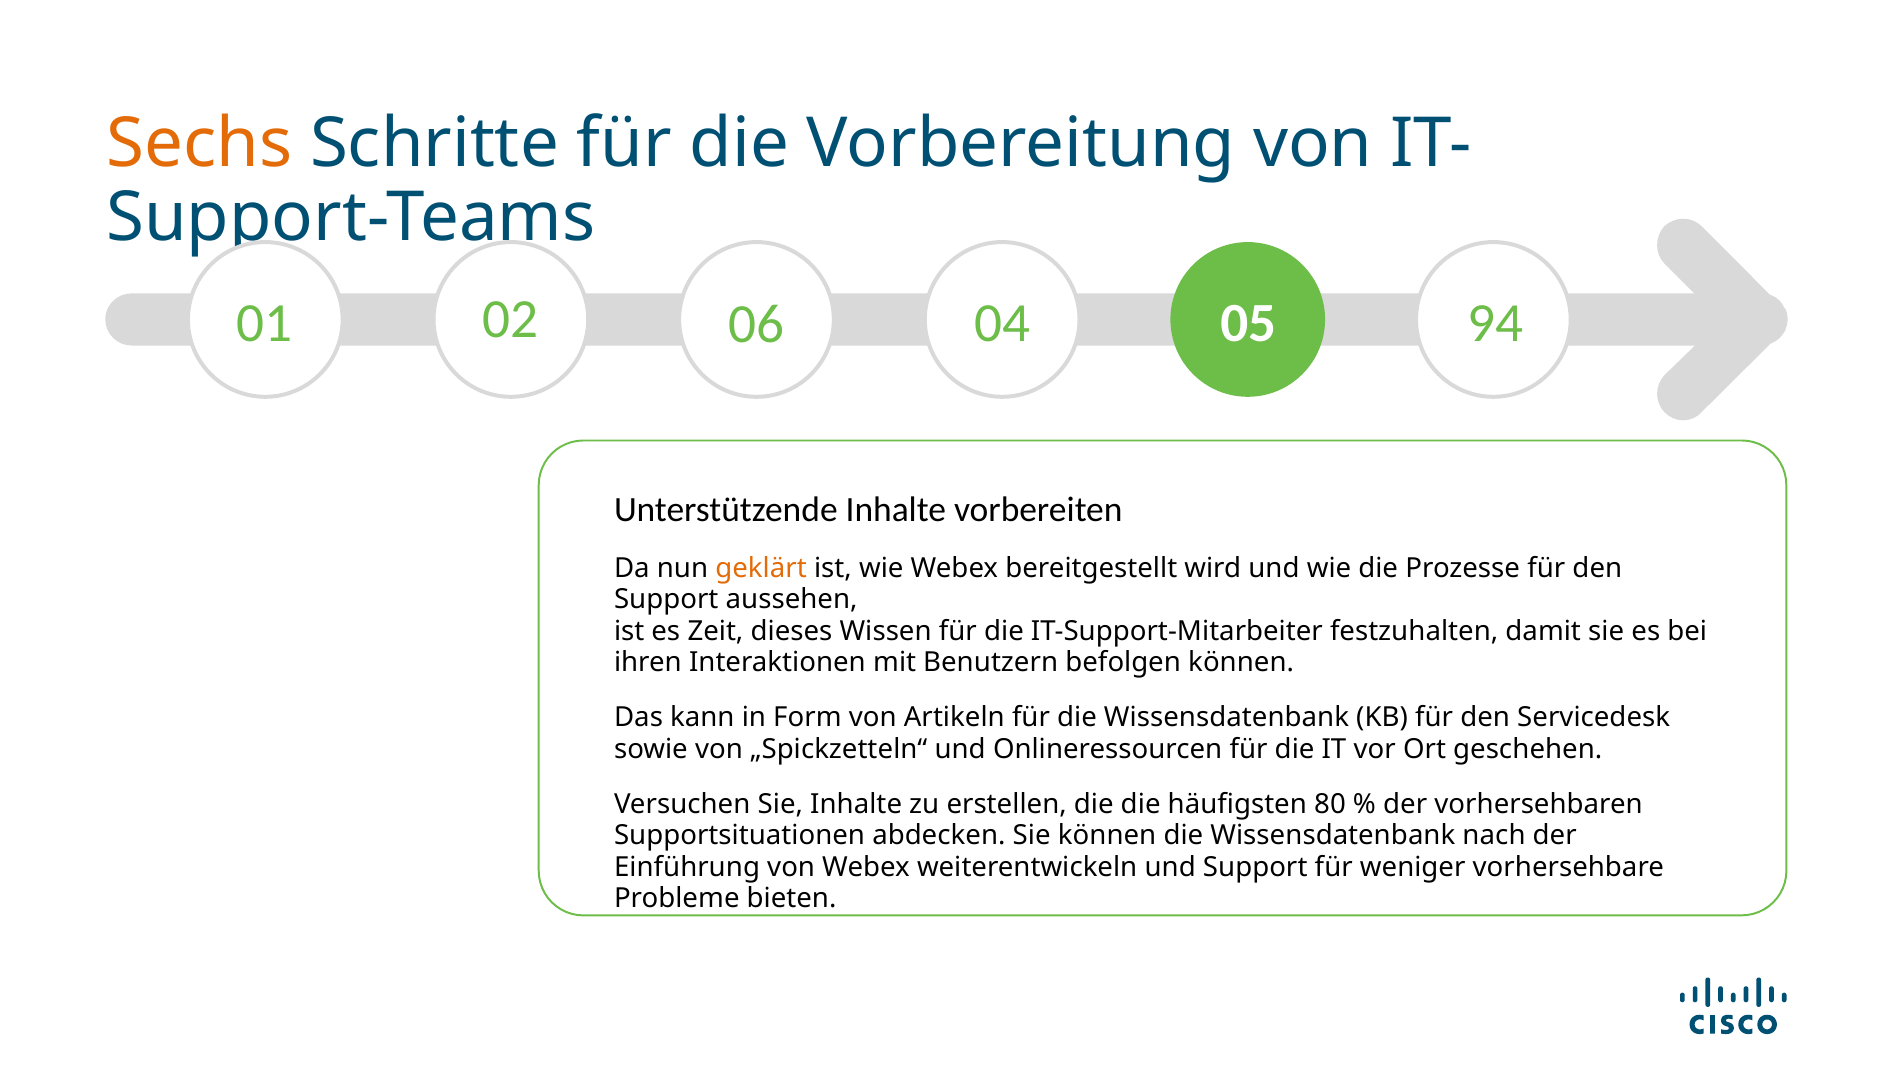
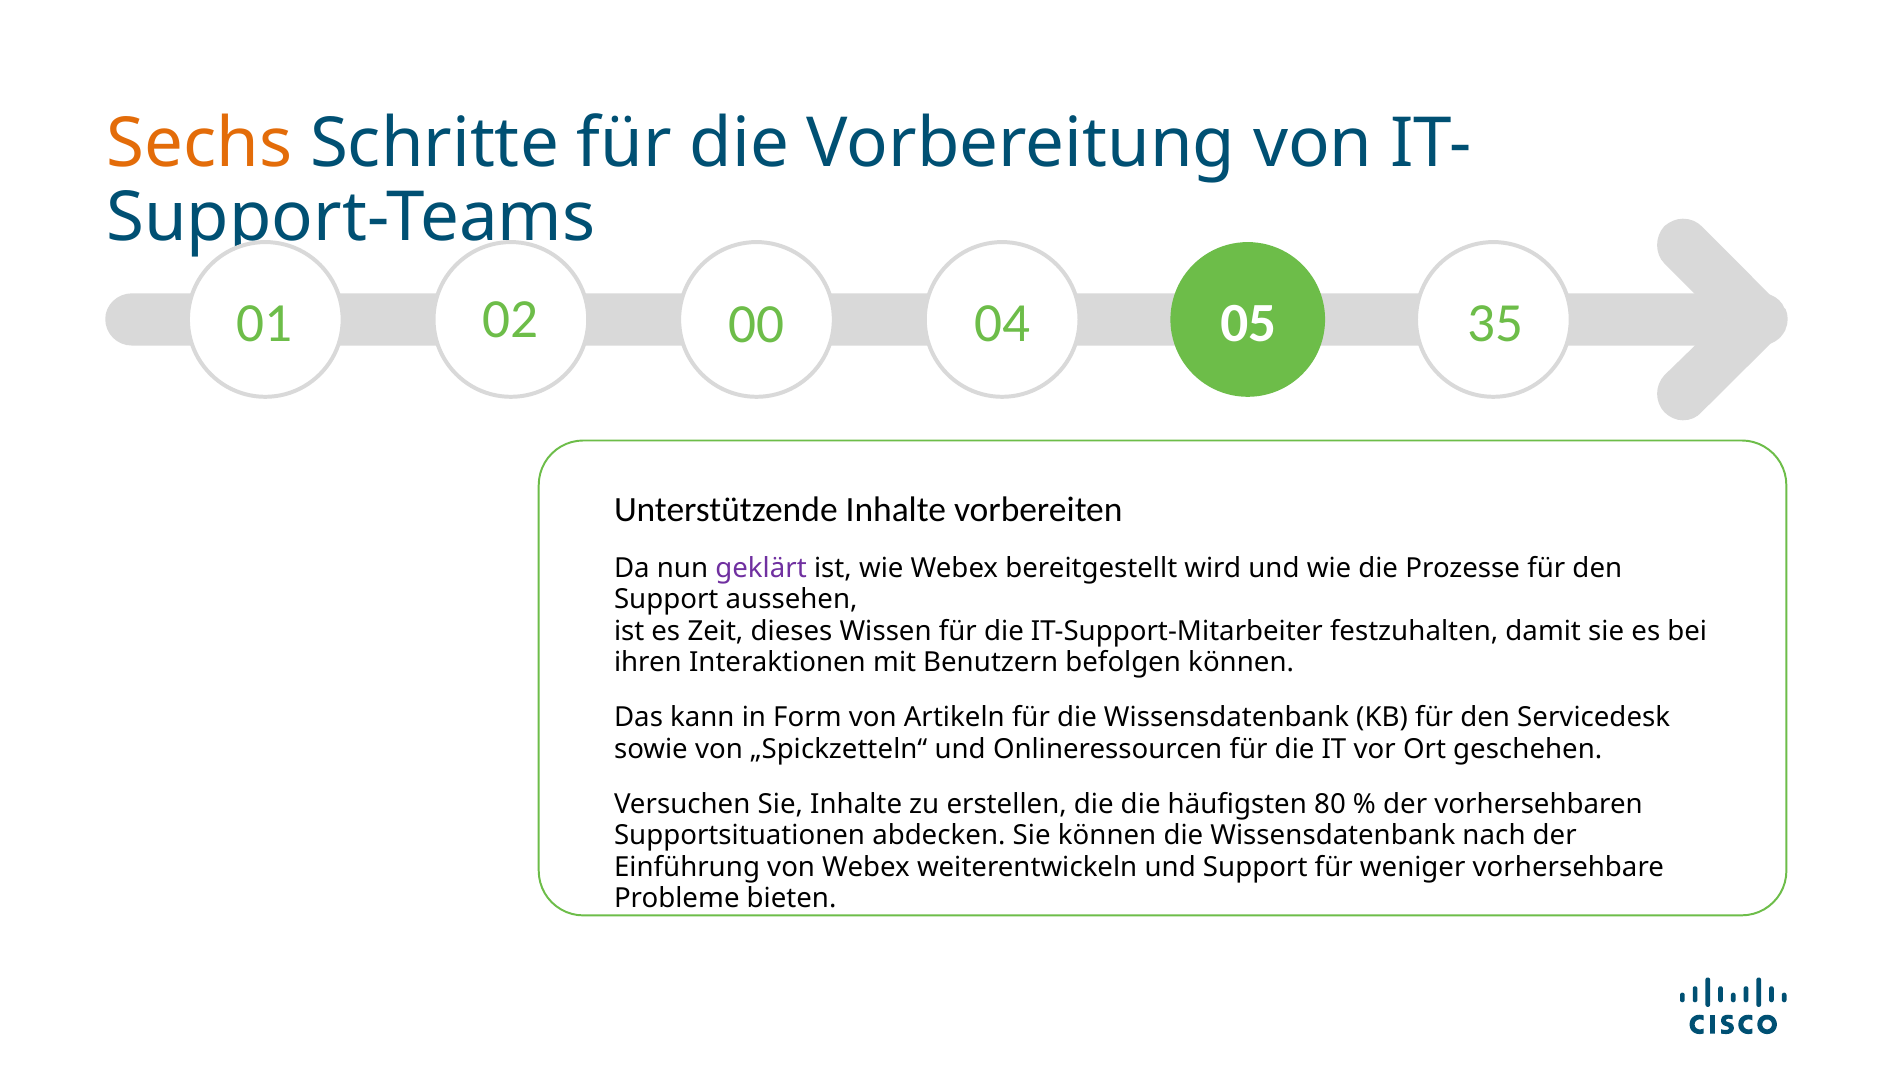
06: 06 -> 00 (756, 324)
94: 94 -> 35 (1495, 323)
geklärt colour: orange -> purple (761, 568)
